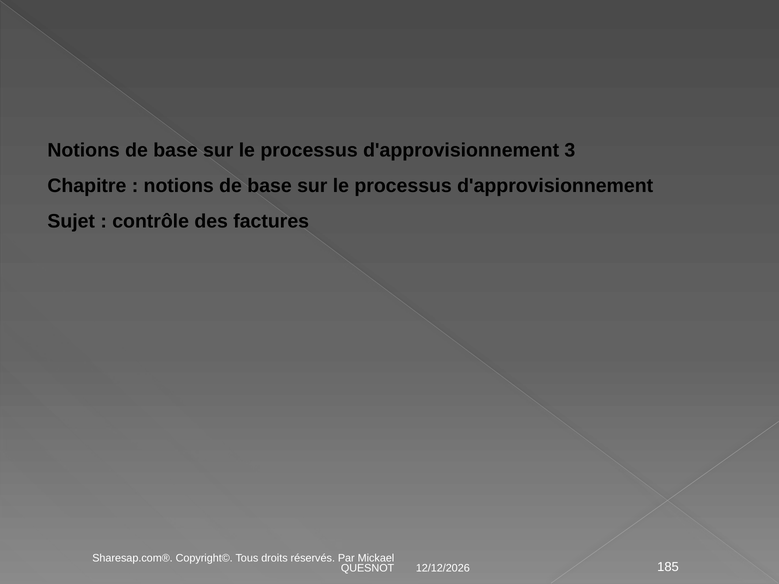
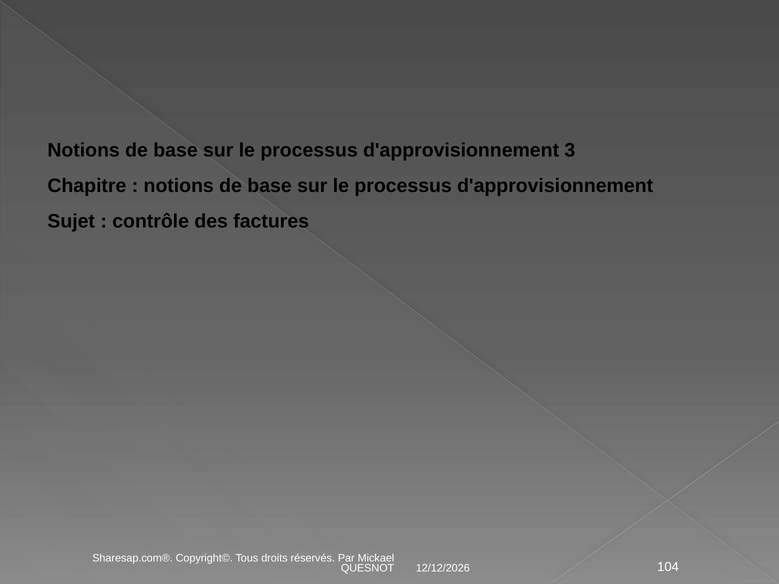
185: 185 -> 104 (668, 567)
